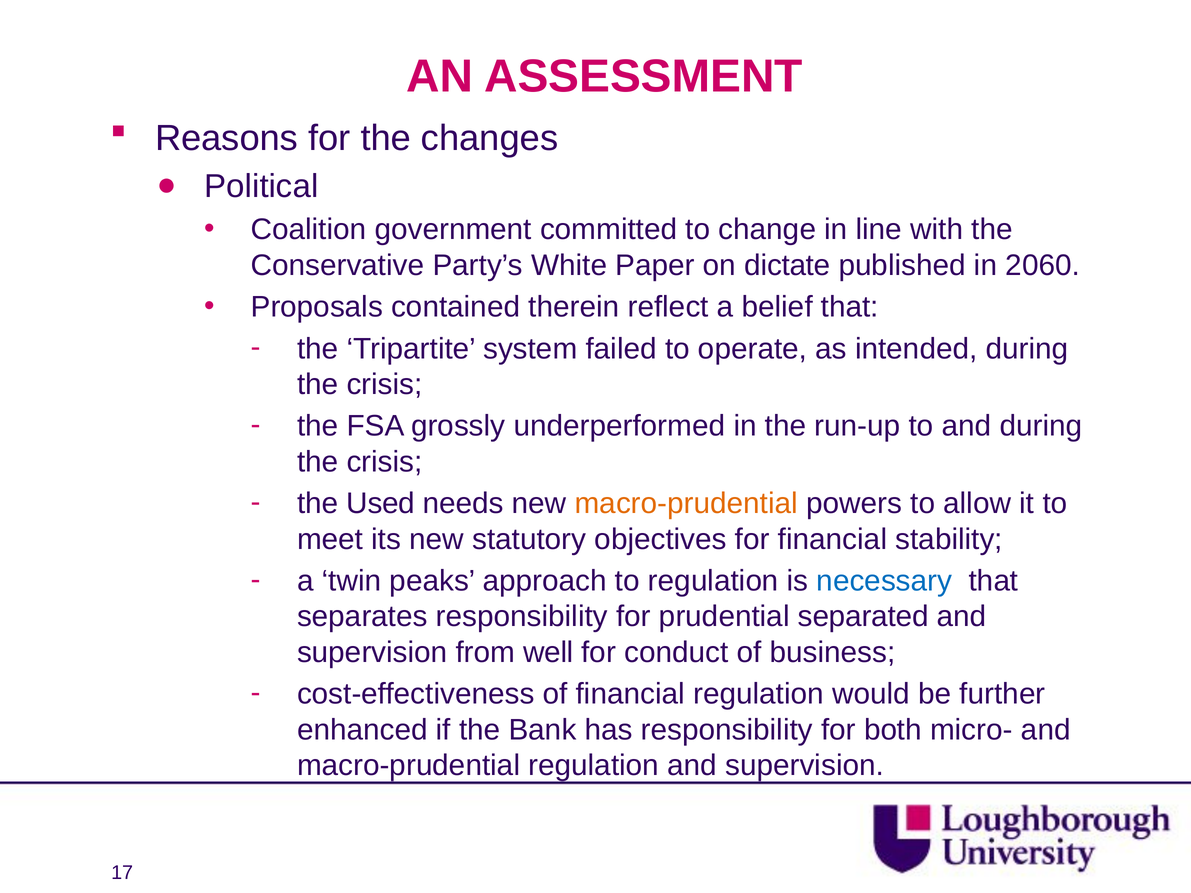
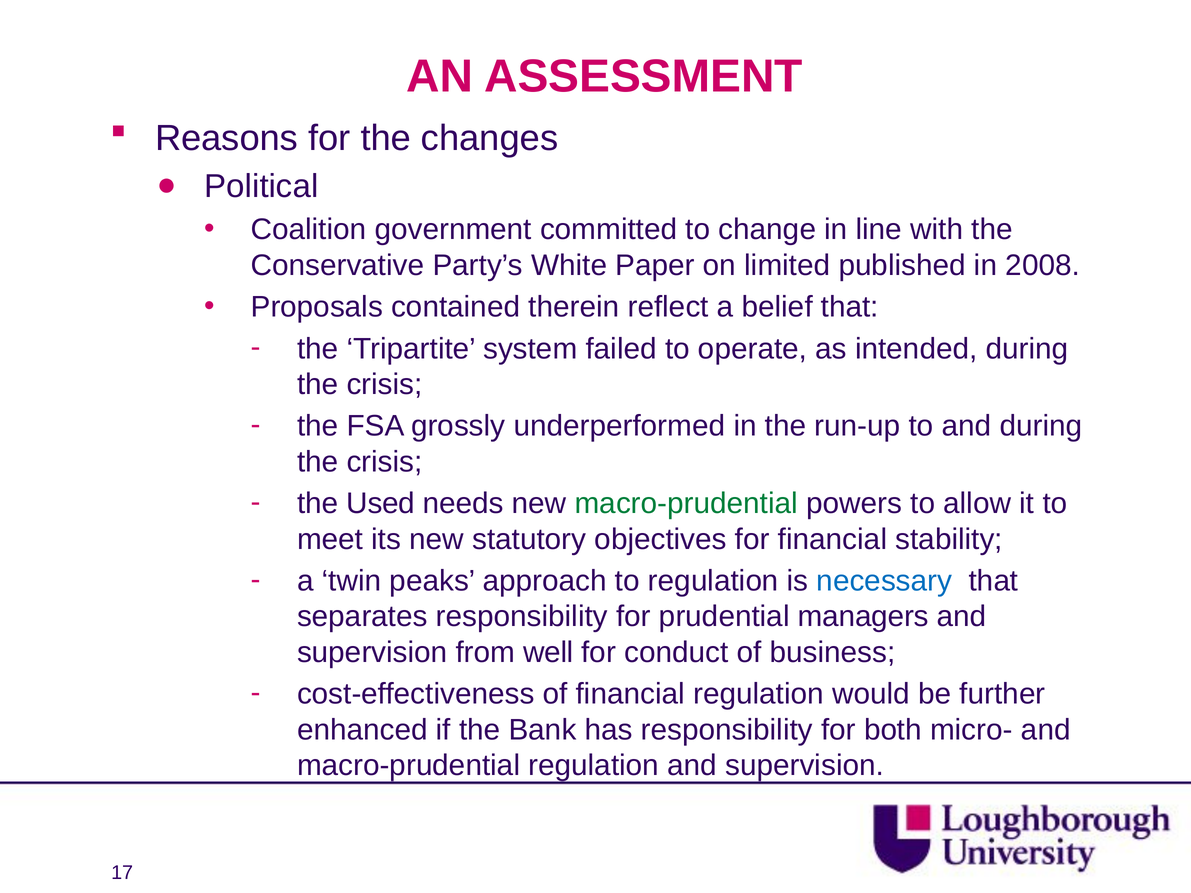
dictate: dictate -> limited (787, 265)
2060: 2060 -> 2008 (1043, 265)
macro-prudential colour: orange -> green (686, 504)
separated: separated -> managers (863, 617)
